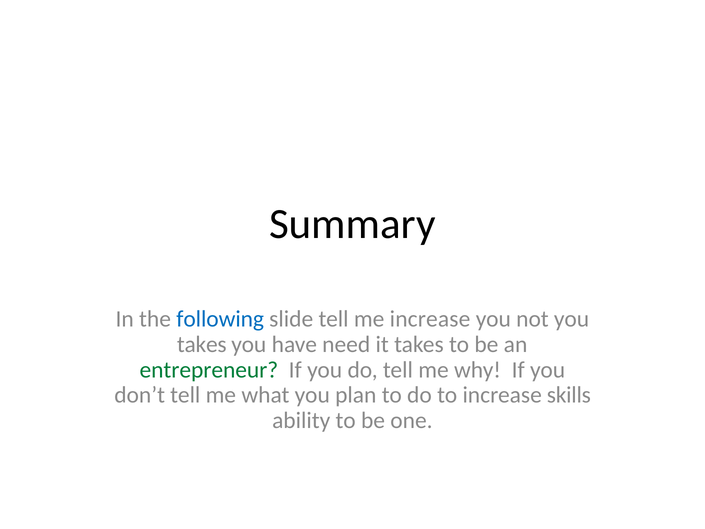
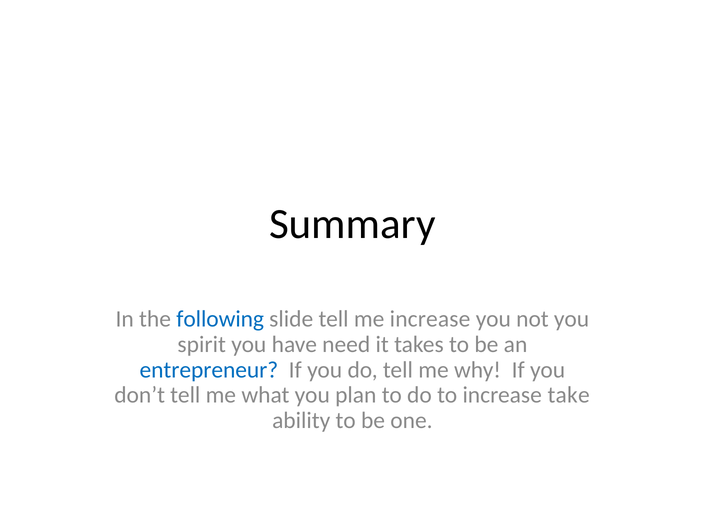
takes: takes -> spirit (202, 344)
entrepreneur colour: green -> blue (209, 370)
skills: skills -> take (569, 395)
